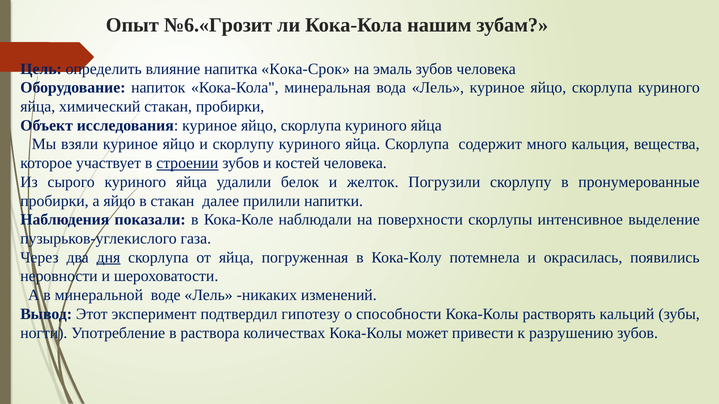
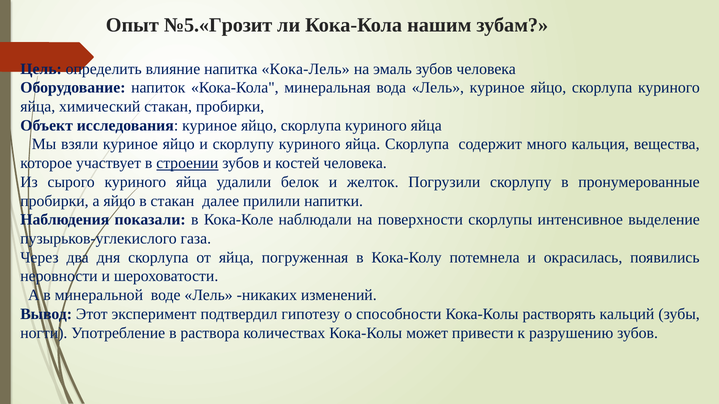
№6.«Грозит: №6.«Грозит -> №5.«Грозит (218, 25)
Кока-Срок: Кока-Срок -> Кока-Лель (306, 69)
дня underline: present -> none (108, 258)
